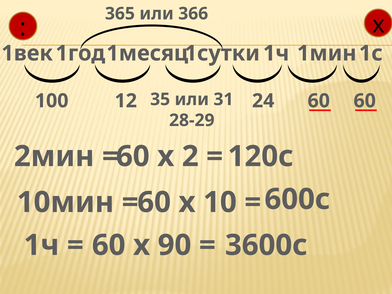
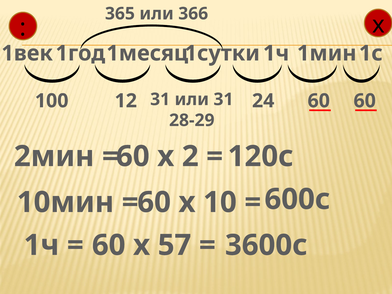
12 35: 35 -> 31 (160, 99)
90: 90 -> 57 (175, 245)
